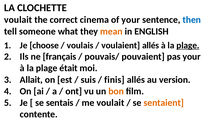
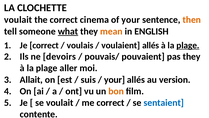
then colour: blue -> orange (192, 20)
what underline: none -> present (68, 31)
Je choose: choose -> correct (44, 45)
français: français -> devoirs (59, 56)
pas your: your -> they (192, 56)
était: était -> aller (68, 68)
finis: finis -> your (115, 79)
se sentais: sentais -> voulait (60, 102)
me voulait: voulait -> correct (110, 102)
sentaient colour: orange -> blue (164, 102)
